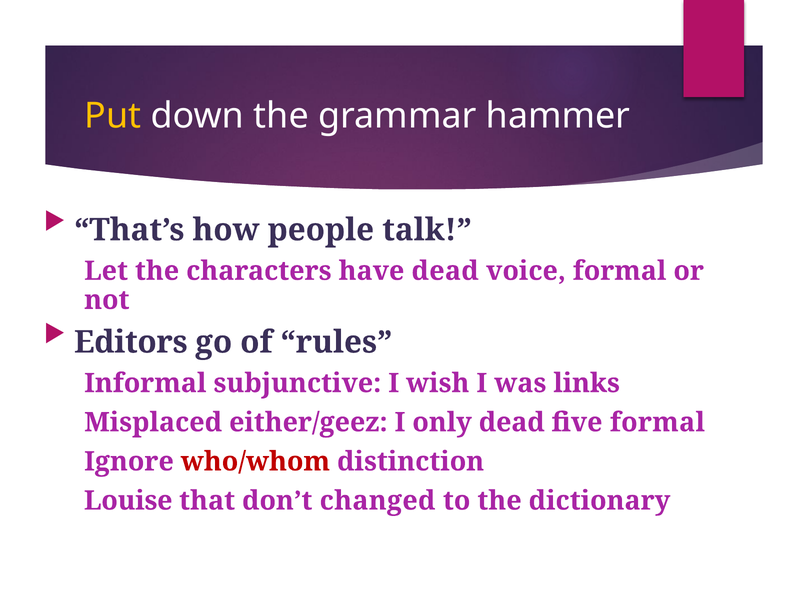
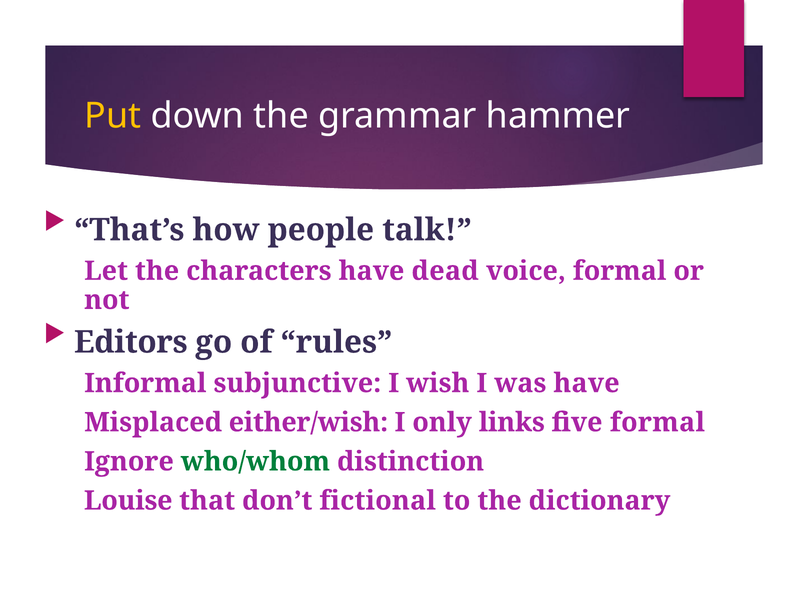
was links: links -> have (586, 383)
either/geez: either/geez -> either/wish (308, 422)
only dead: dead -> links (512, 422)
who/whom colour: red -> green (255, 461)
changed: changed -> fictional (378, 500)
